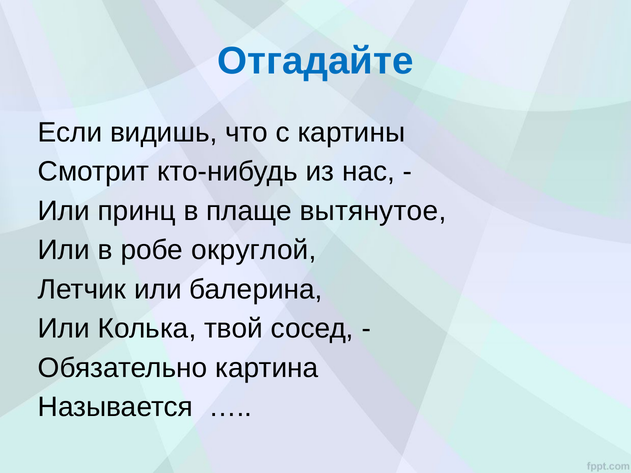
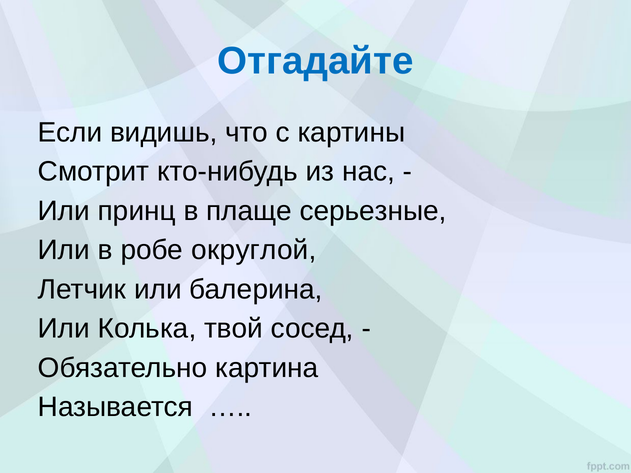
вытянутое: вытянутое -> серьезные (373, 211)
